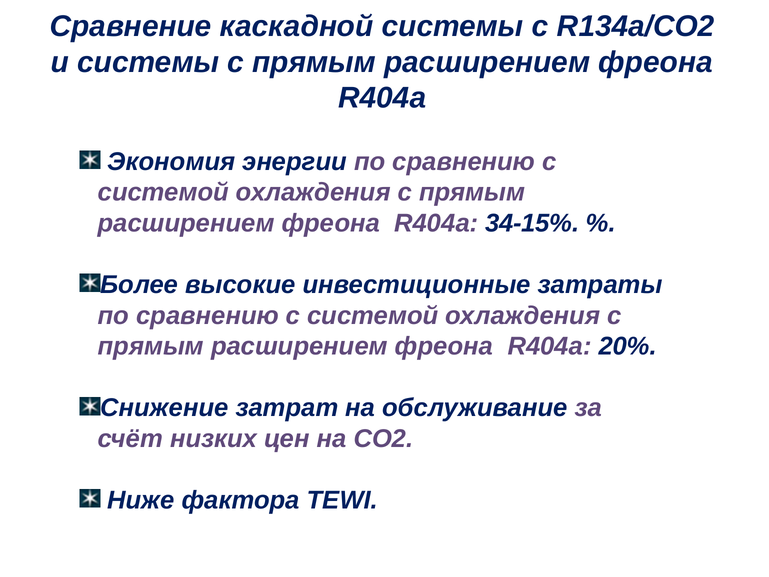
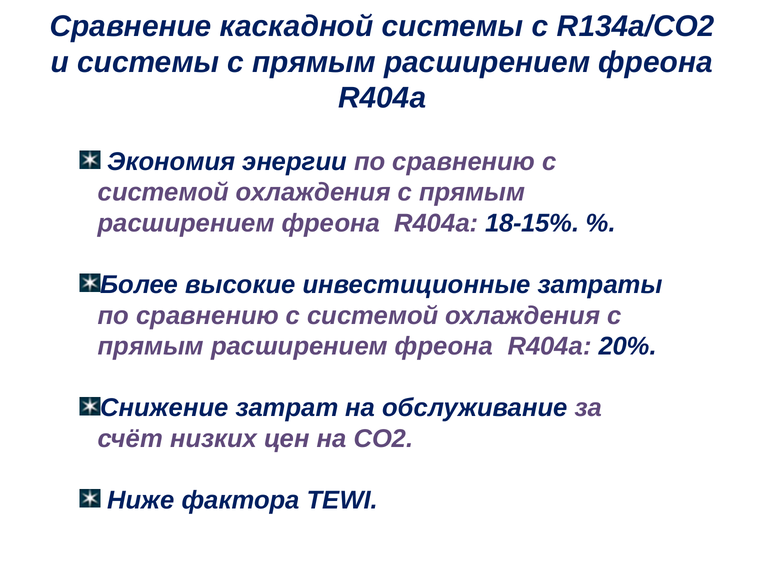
34-15%: 34-15% -> 18-15% (532, 223)
